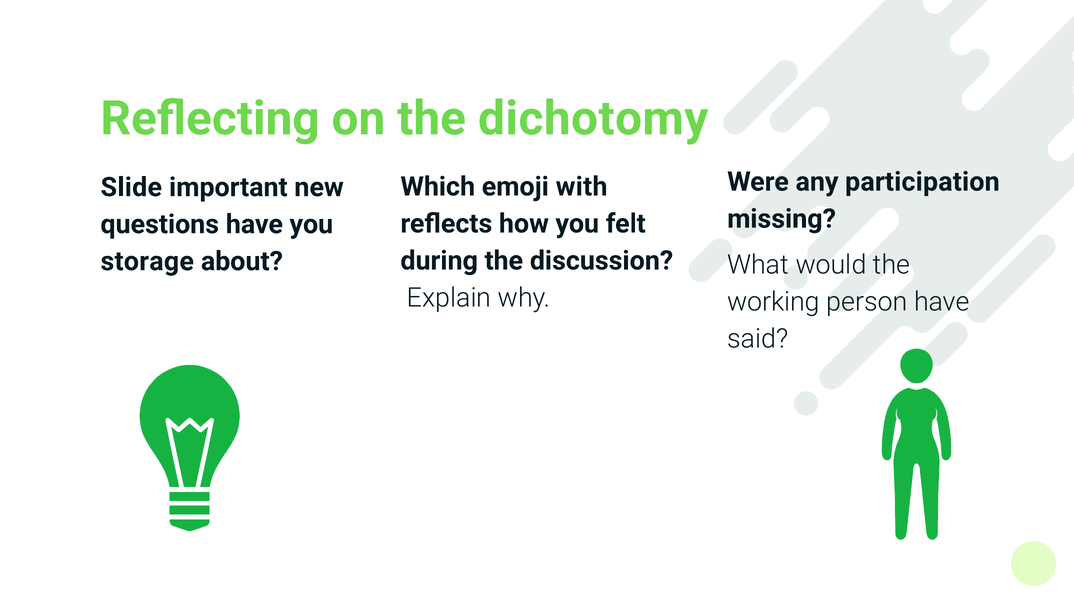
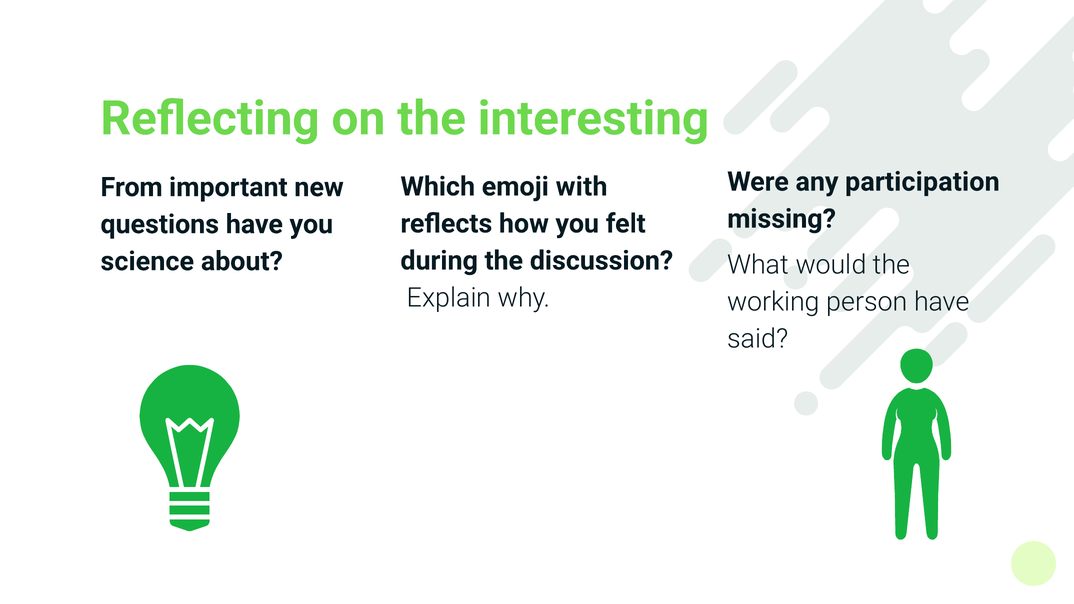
dichotomy: dichotomy -> interesting (593, 119)
Slide: Slide -> From (132, 187)
storage: storage -> science (147, 261)
